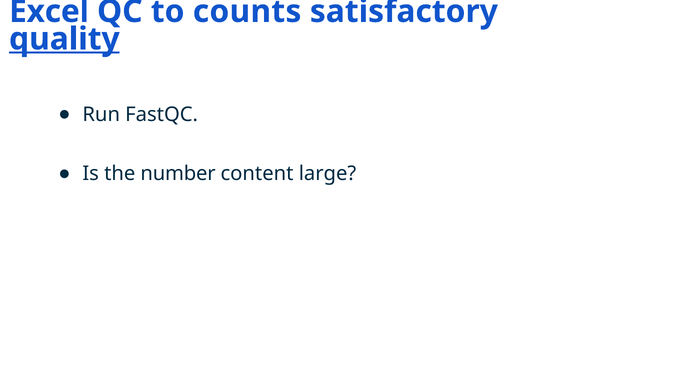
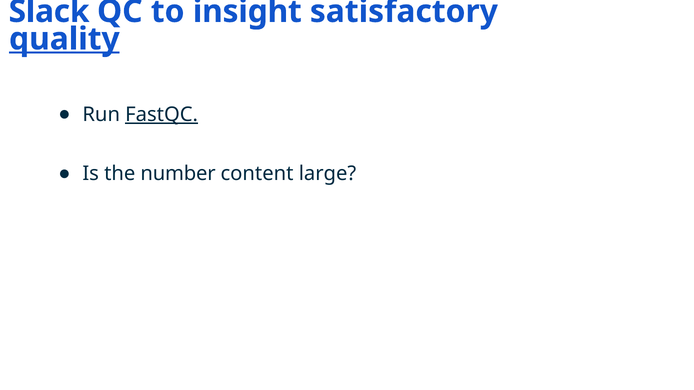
Excel: Excel -> Slack (49, 11)
counts: counts -> insight (247, 11)
FastQC underline: none -> present (162, 115)
